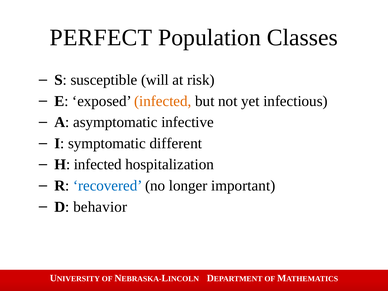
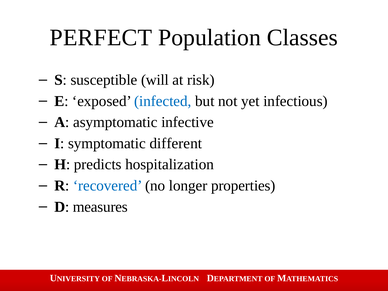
infected colour: orange -> blue (163, 101)
H infected: infected -> predicts (98, 165)
important: important -> properties (243, 186)
behavior: behavior -> measures (100, 207)
